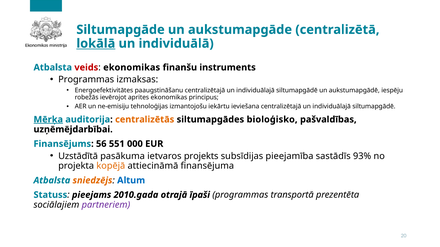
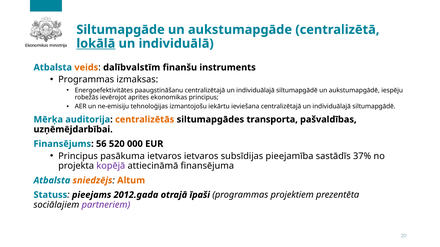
veids colour: red -> orange (86, 68)
ekonomikas: ekonomikas -> dalībvalstīm (132, 68)
Mērķa underline: present -> none (48, 120)
bioloģisko: bioloģisko -> transporta (272, 120)
551: 551 -> 520 (117, 144)
Uzstādītā: Uzstādītā -> Principus (78, 156)
ietvaros projekts: projekts -> ietvaros (201, 156)
93%: 93% -> 37% (362, 156)
kopējā colour: orange -> purple (111, 166)
Altum colour: blue -> orange (131, 181)
2010.gada: 2010.gada -> 2012.gada (136, 195)
transportā: transportā -> projektiem (292, 195)
